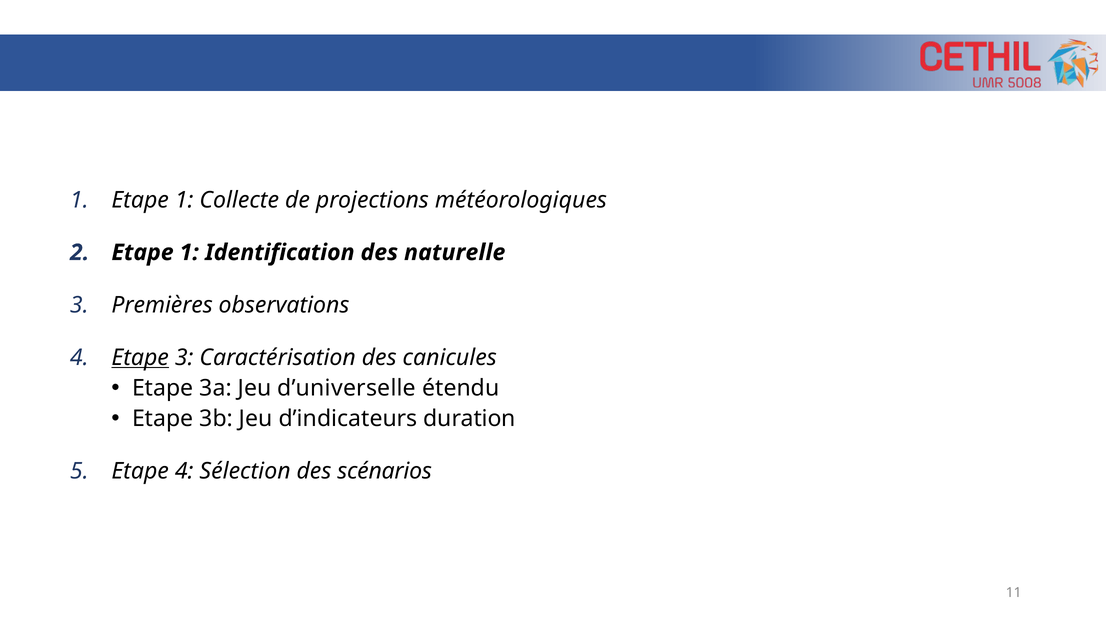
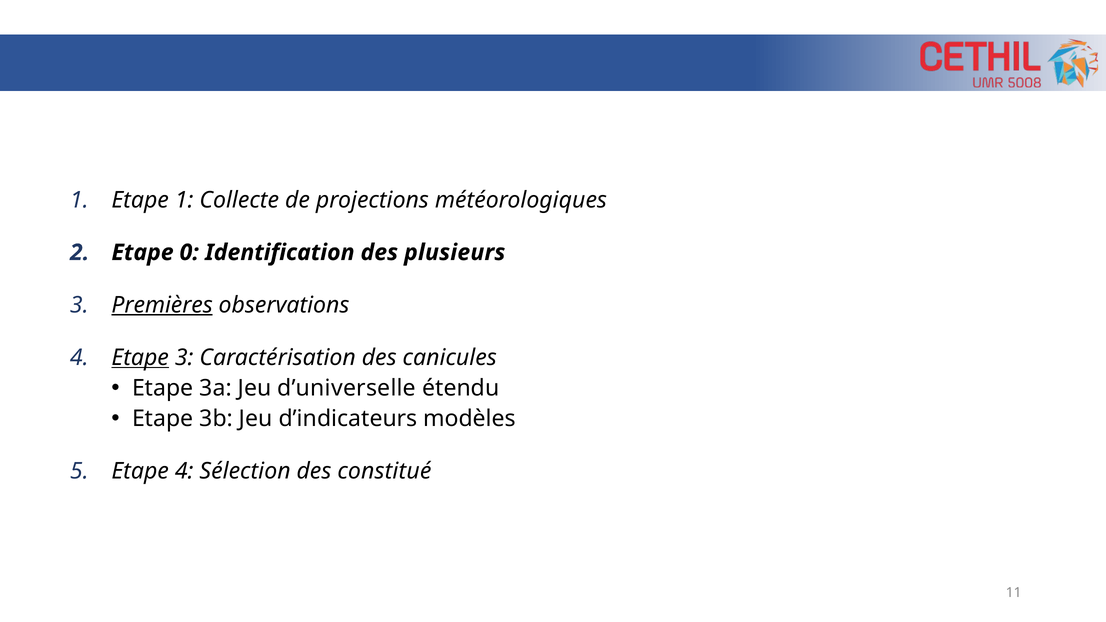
2 Etape 1: 1 -> 0 (189, 253)
naturelle: naturelle -> plusieurs (455, 253)
Premières underline: none -> present (162, 305)
duration: duration -> modèles (470, 419)
scénarios: scénarios -> constitué (384, 471)
